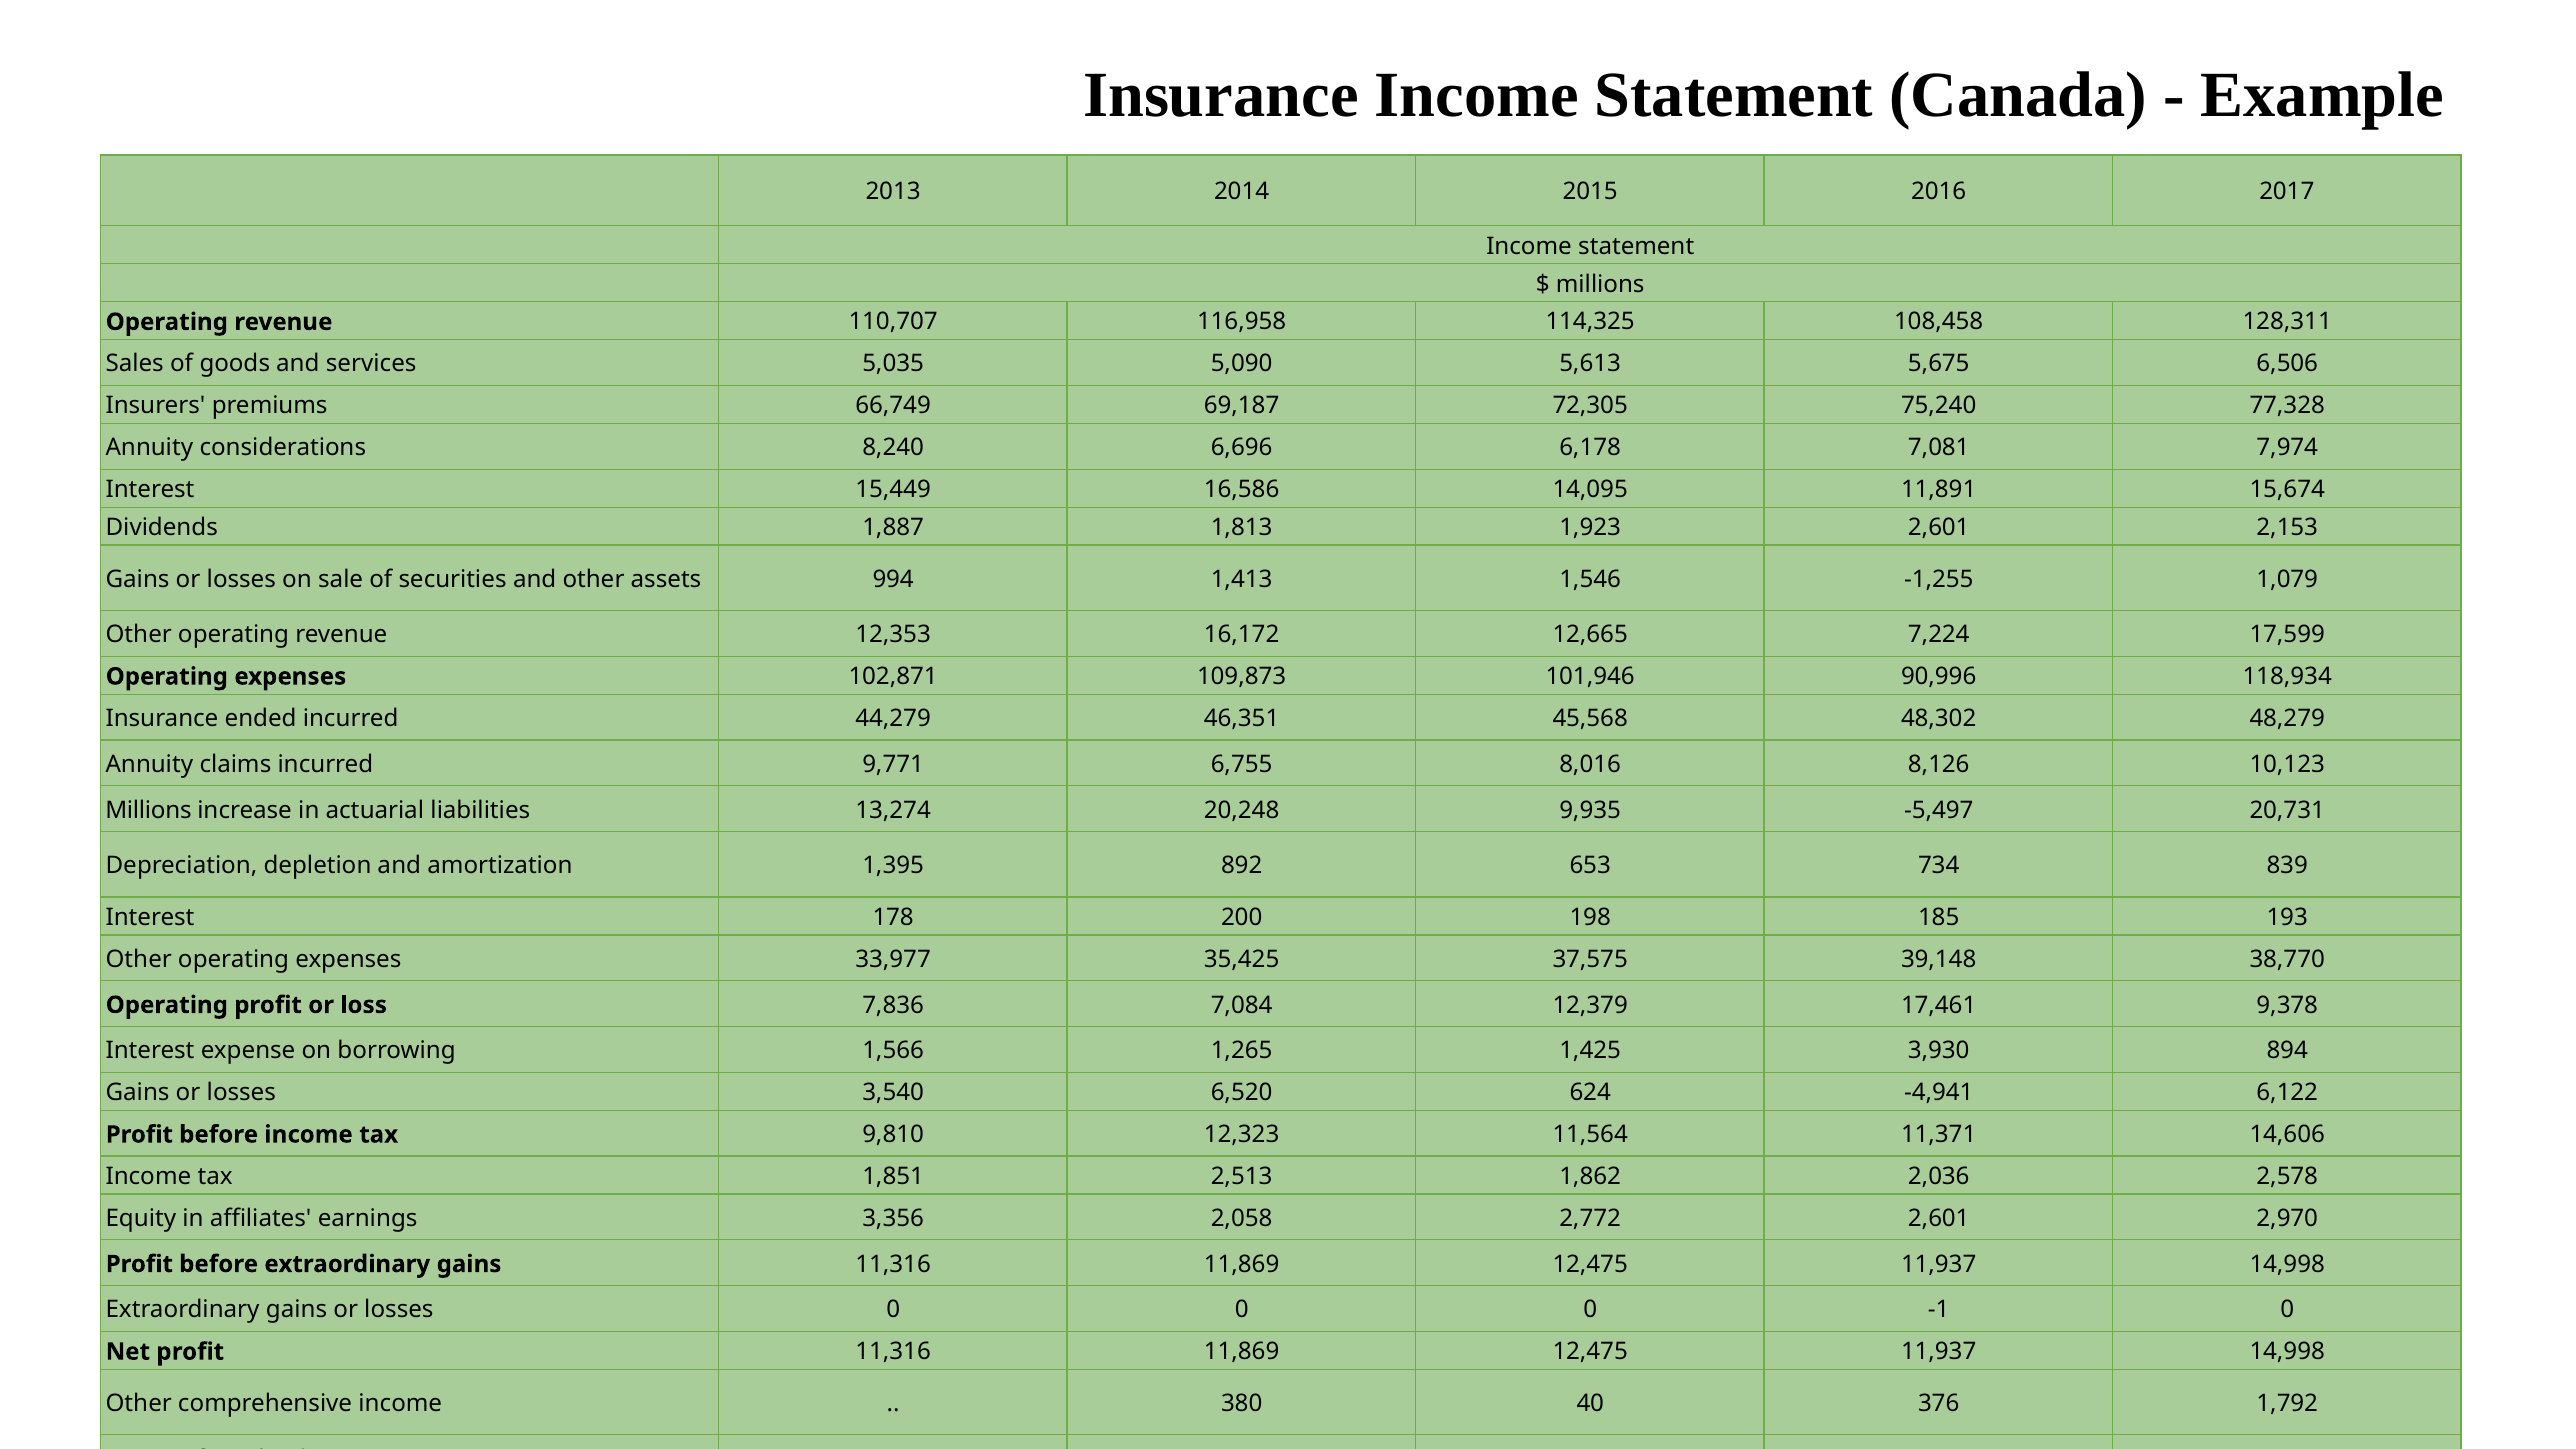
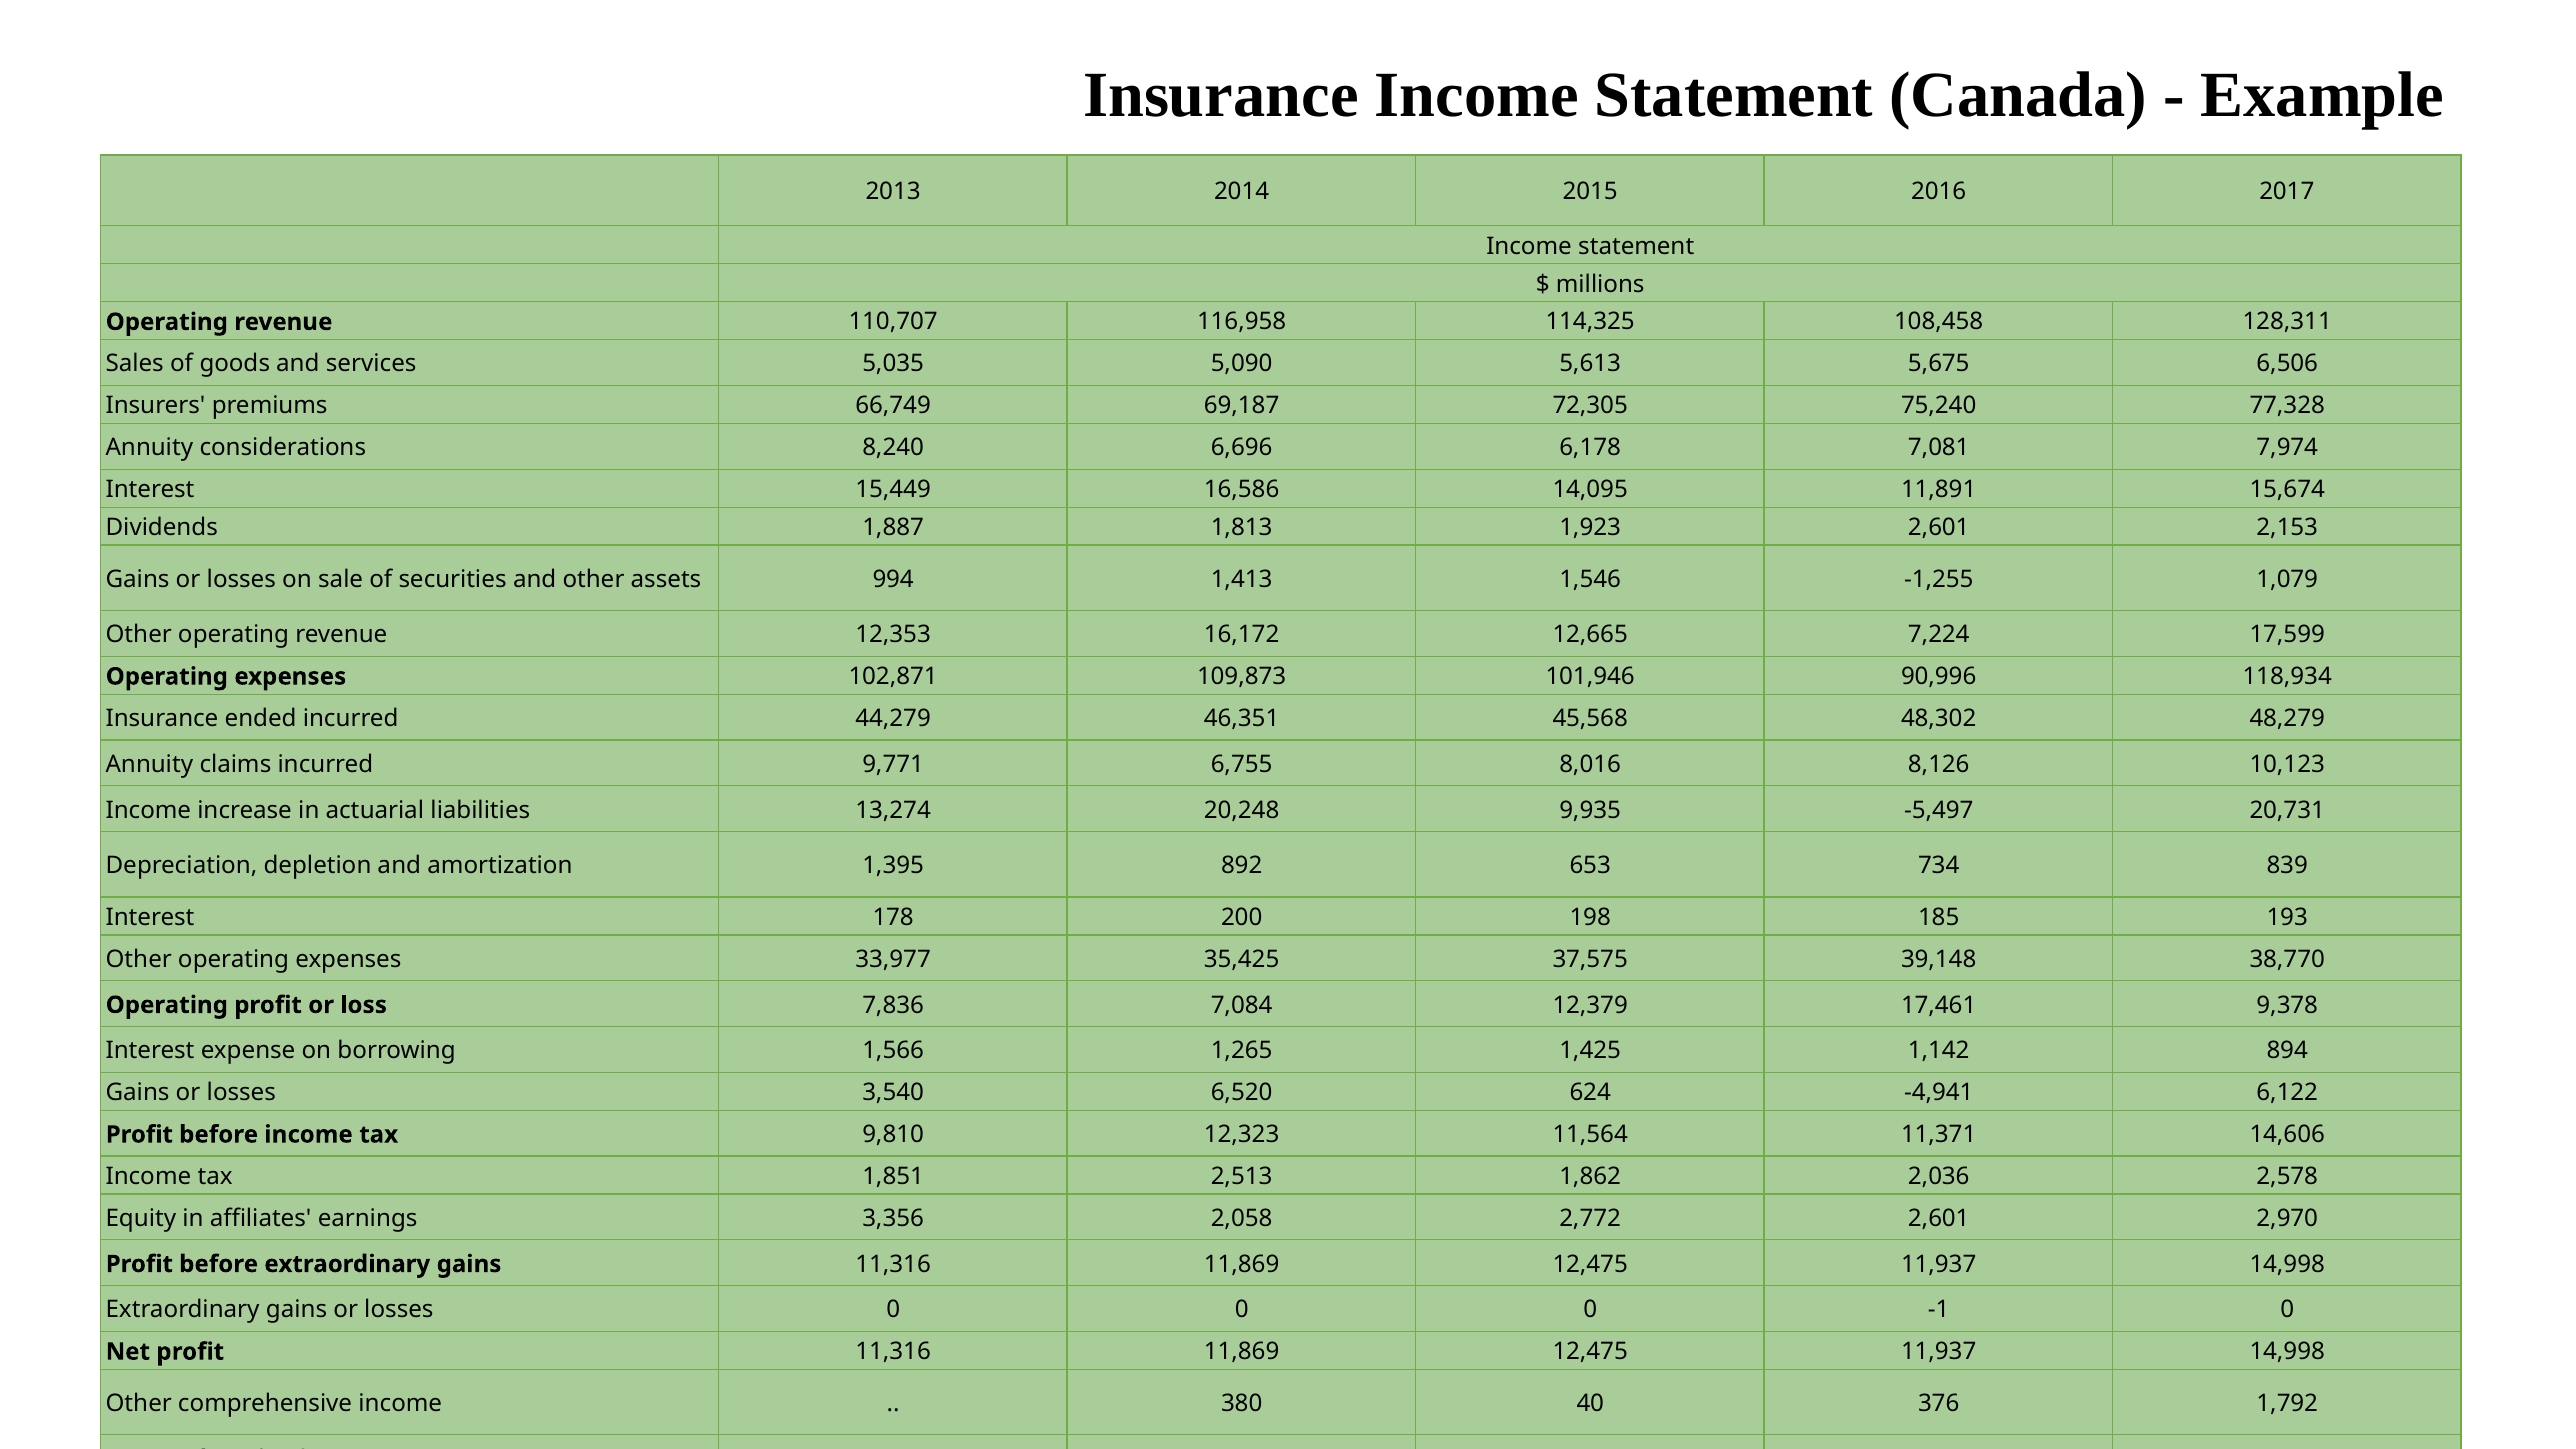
Millions: Millions -> Income (148, 810)
3,930: 3,930 -> 1,142 (1939, 1051)
